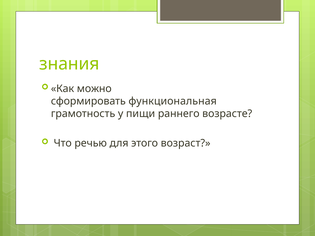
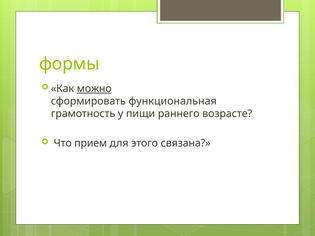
знания: знания -> формы (69, 64)
можно underline: none -> present (94, 89)
речью: речью -> прием (91, 143)
возраст: возраст -> связана (186, 143)
